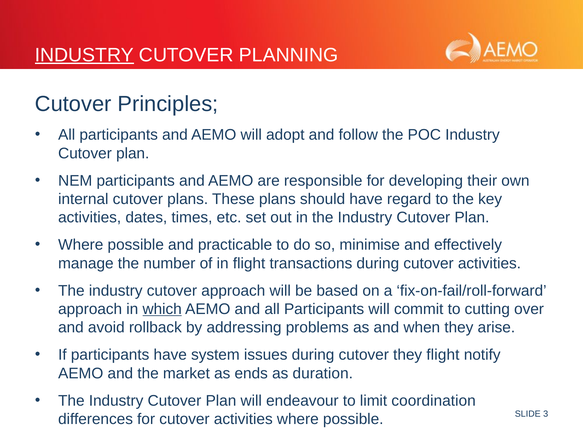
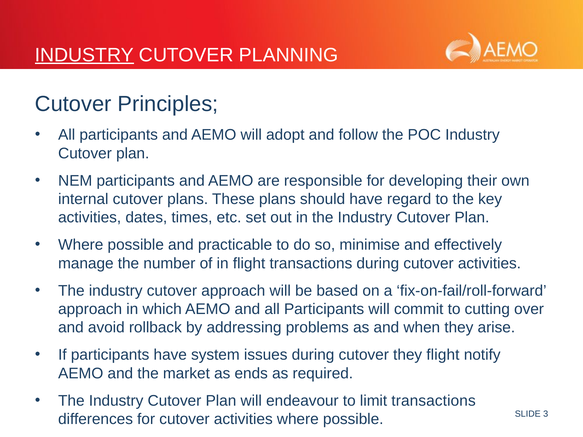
which underline: present -> none (162, 309)
duration: duration -> required (323, 374)
limit coordination: coordination -> transactions (434, 401)
